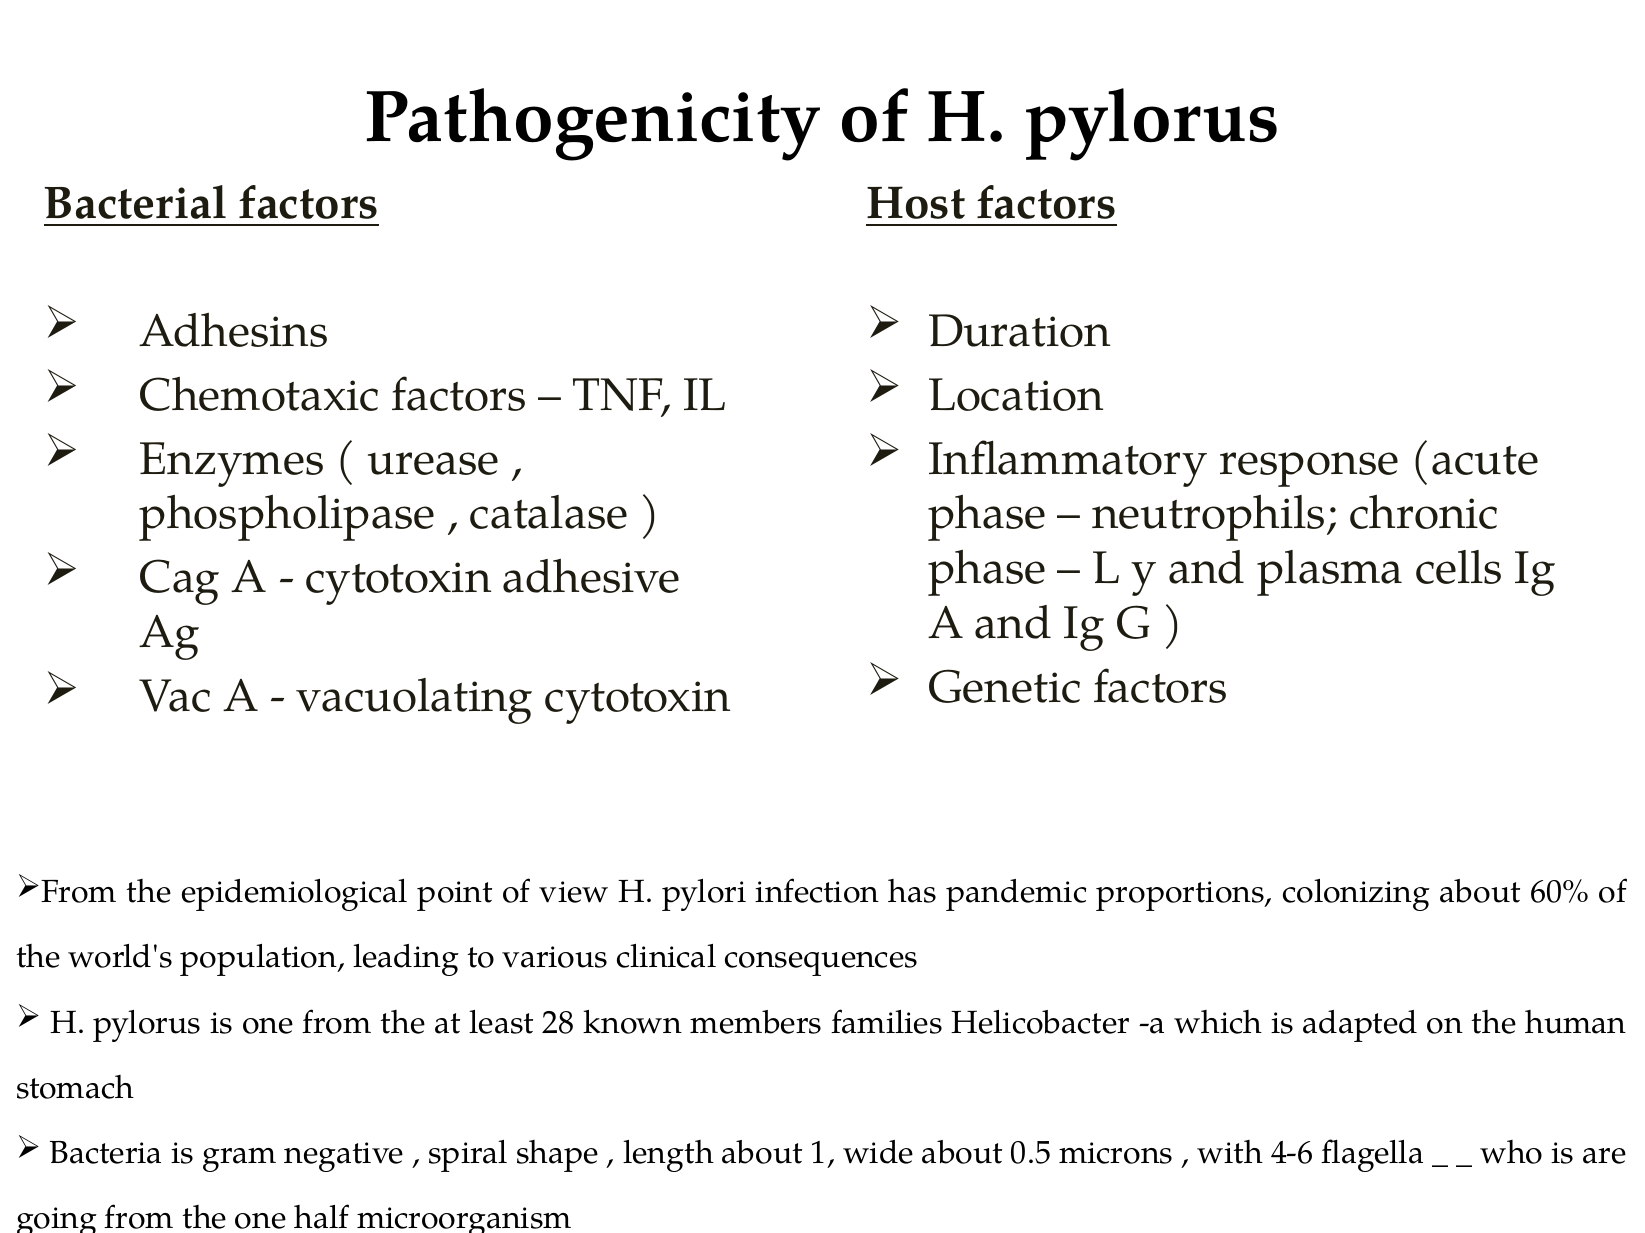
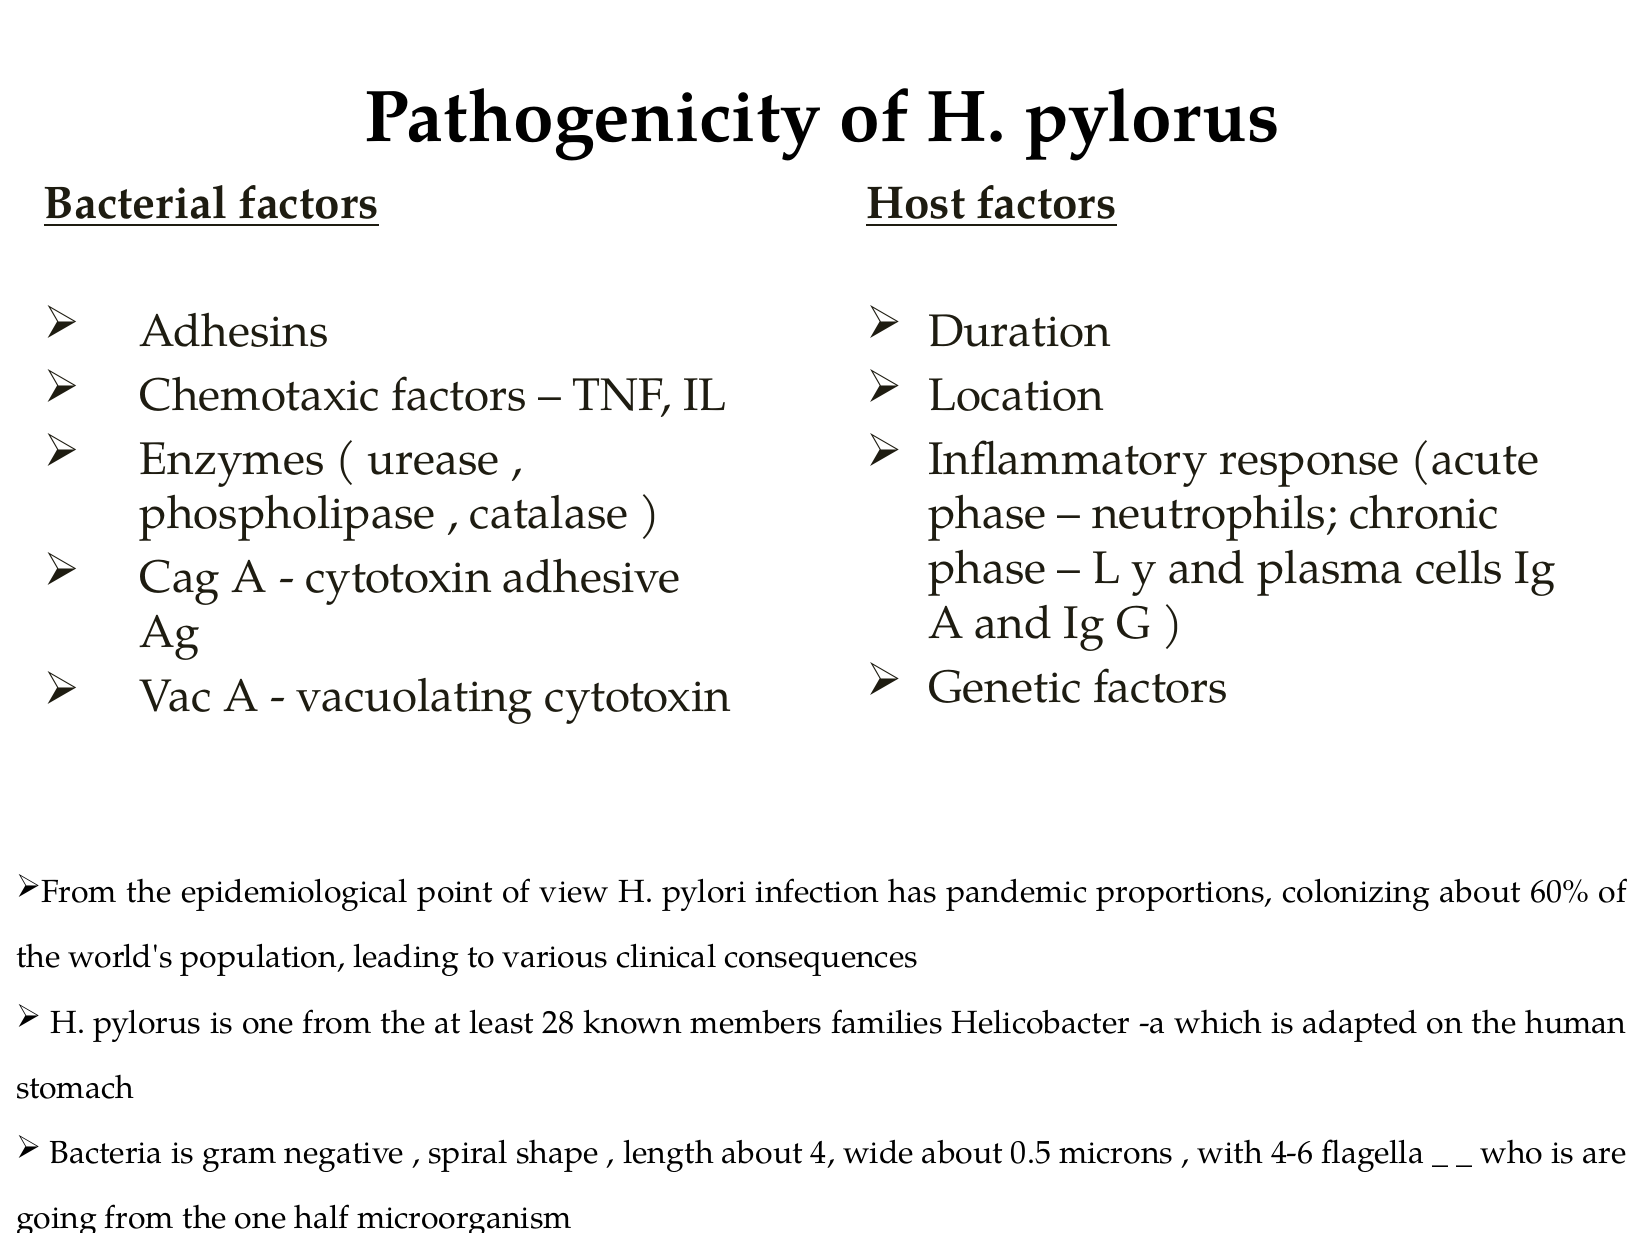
1: 1 -> 4 (823, 1154)
